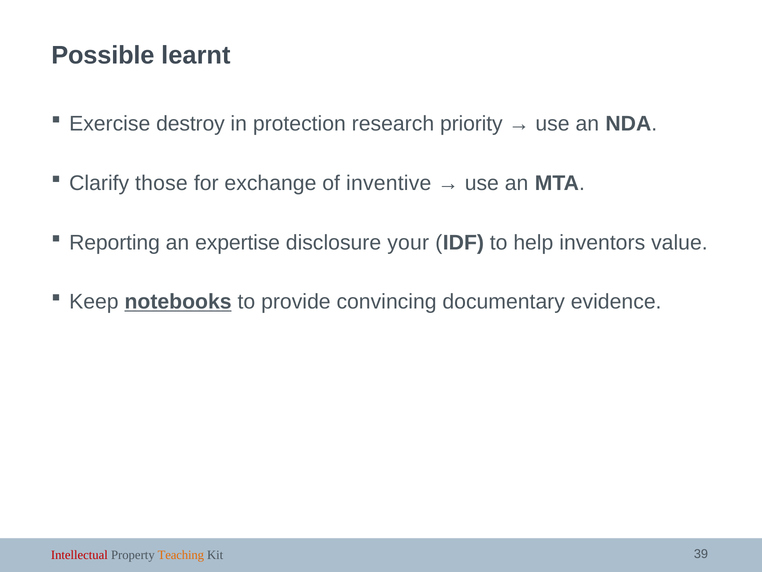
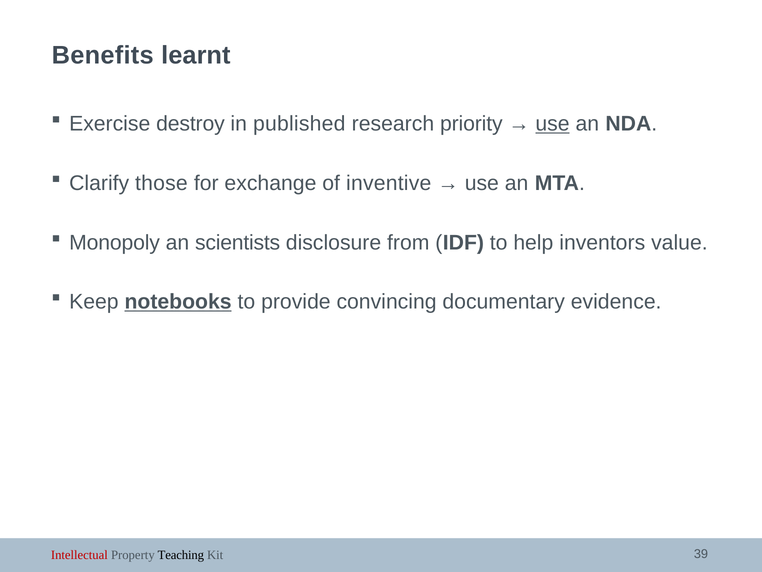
Possible: Possible -> Benefits (103, 55)
protection: protection -> published (299, 124)
use underline: none -> present (553, 124)
Reporting: Reporting -> Monopoly (115, 242)
expertise: expertise -> scientists (238, 242)
your: your -> from (408, 242)
Teaching colour: orange -> black (181, 555)
